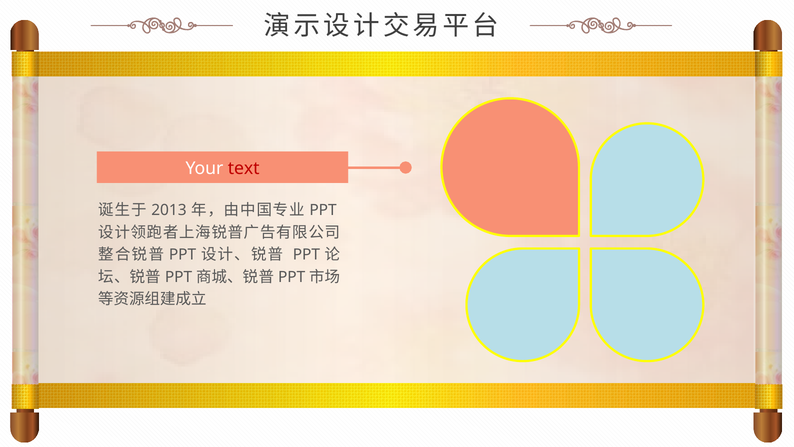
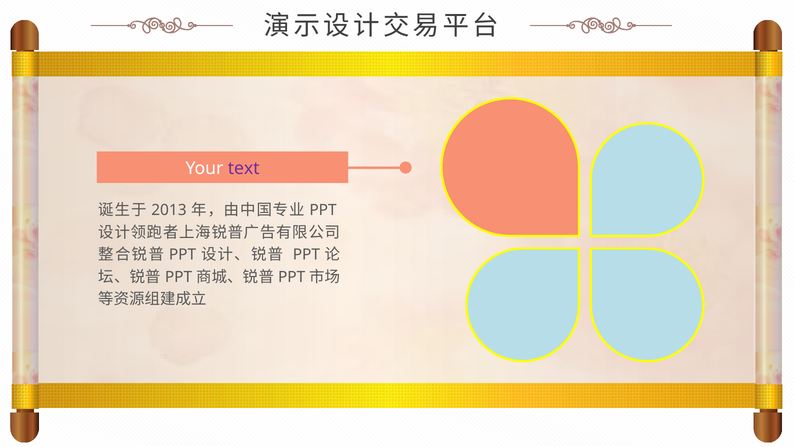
text colour: red -> purple (244, 168)
